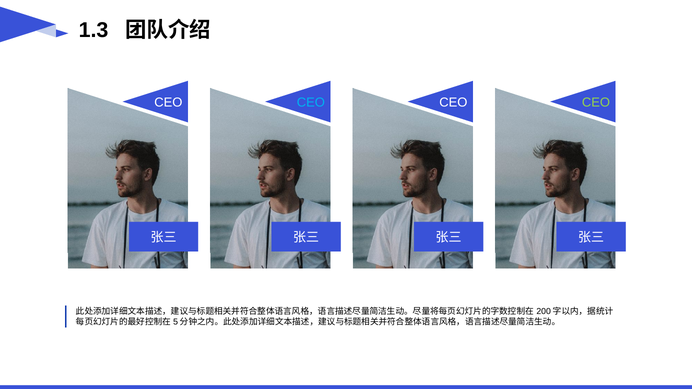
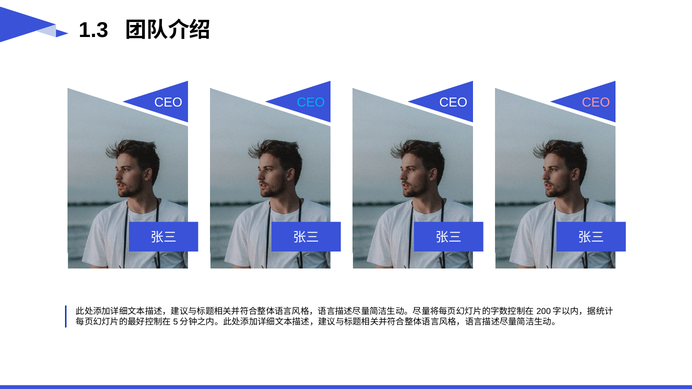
CEO colour: light green -> pink (596, 102)
